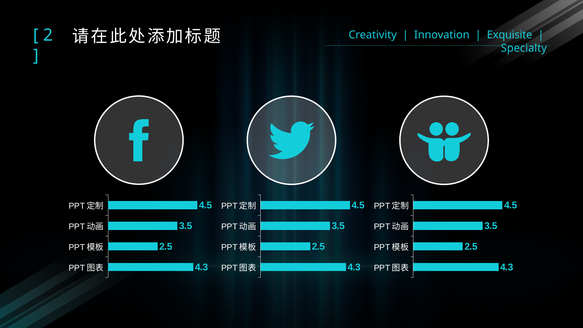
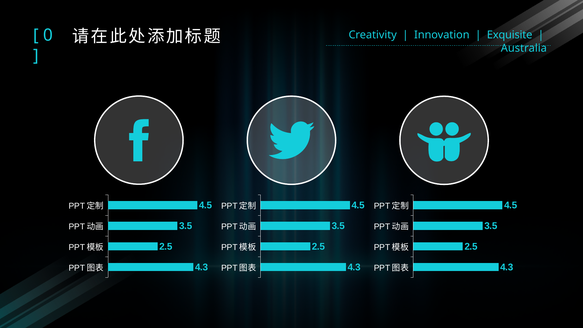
2: 2 -> 0 (48, 35)
Specialty: Specialty -> Australia (524, 48)
